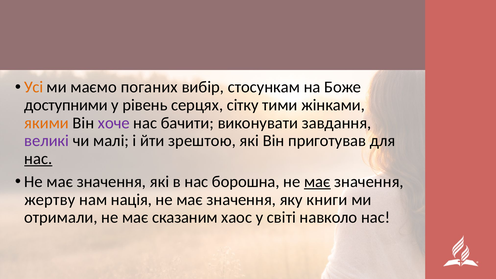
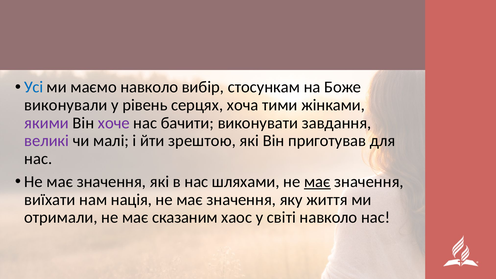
Усі colour: orange -> blue (34, 87)
маємо поганих: поганих -> навколо (149, 87)
доступними: доступними -> виконували (66, 105)
сітку: сітку -> хоча (243, 105)
якими colour: orange -> purple (47, 123)
нас underline: present -> none (38, 159)
борошна: борошна -> шляхами (246, 182)
жертву: жертву -> виїхати (50, 200)
книги: книги -> життя (327, 200)
